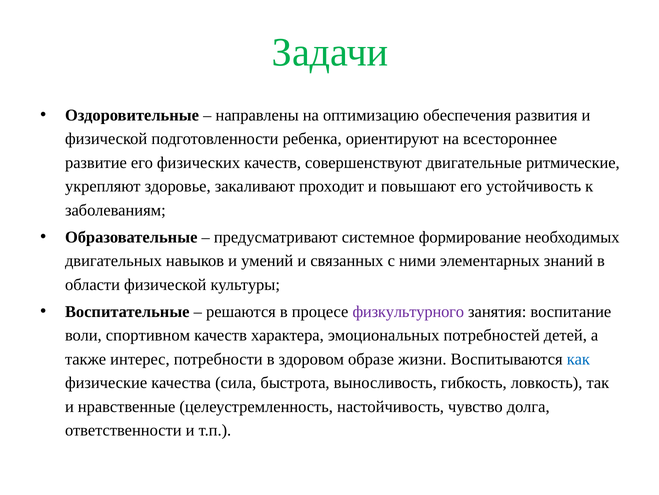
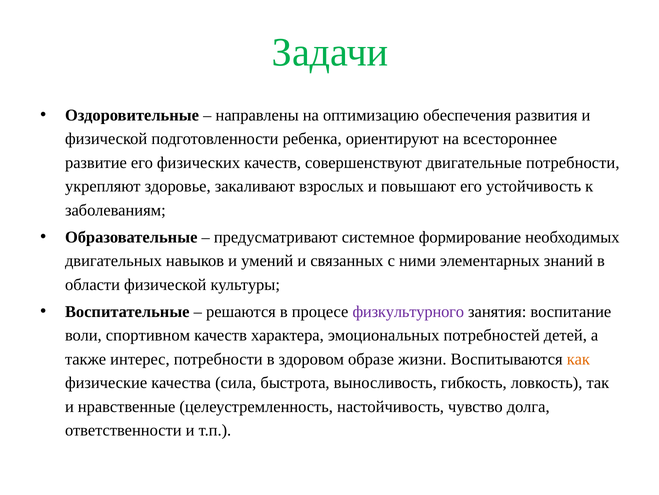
двигательные ритмические: ритмические -> потребности (573, 162)
проходит: проходит -> взрослых (332, 186)
как colour: blue -> orange (578, 359)
